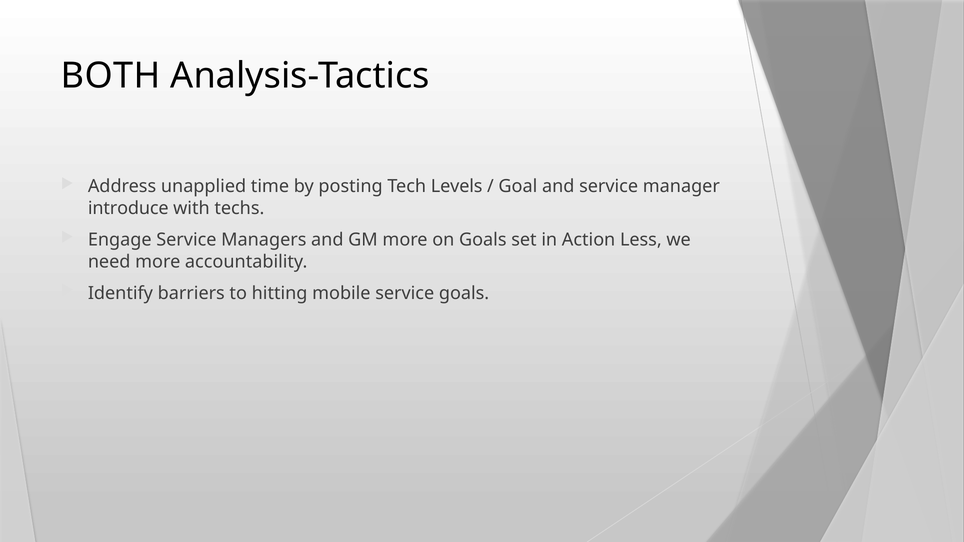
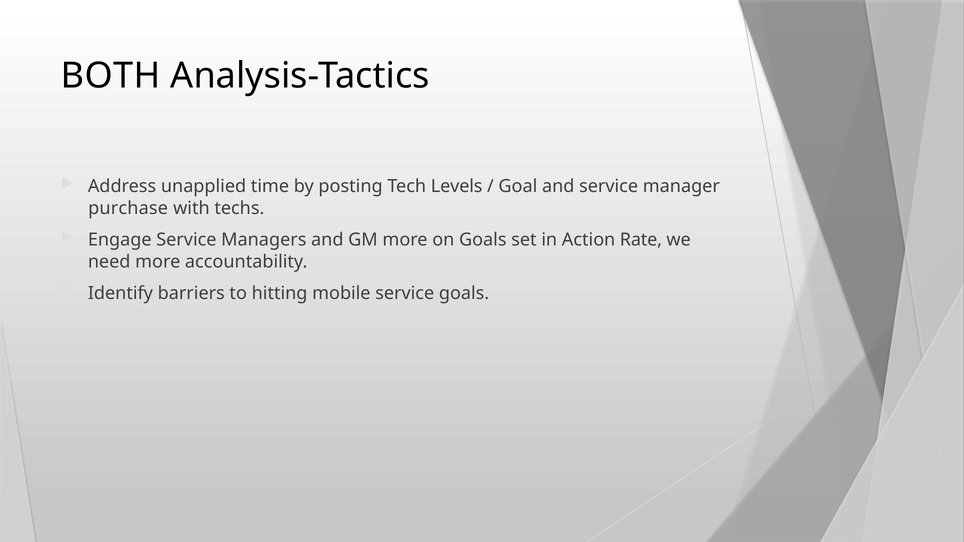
introduce: introduce -> purchase (128, 208)
Less: Less -> Rate (641, 240)
